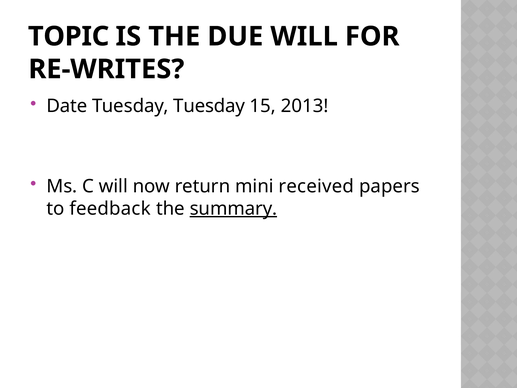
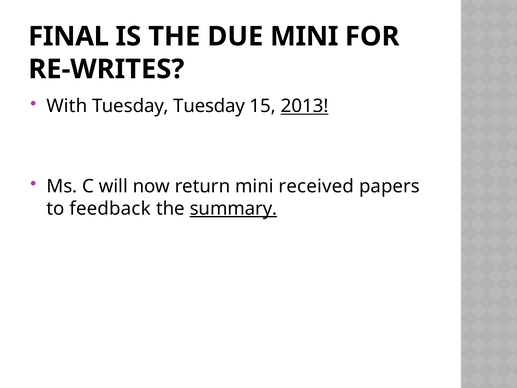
TOPIC: TOPIC -> FINAL (69, 36)
DUE WILL: WILL -> MINI (304, 36)
Date: Date -> With (67, 106)
2013 underline: none -> present (305, 106)
